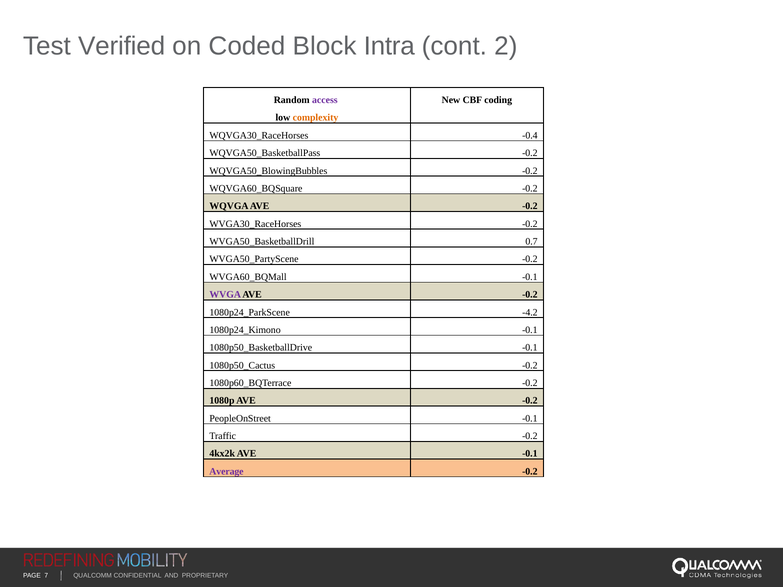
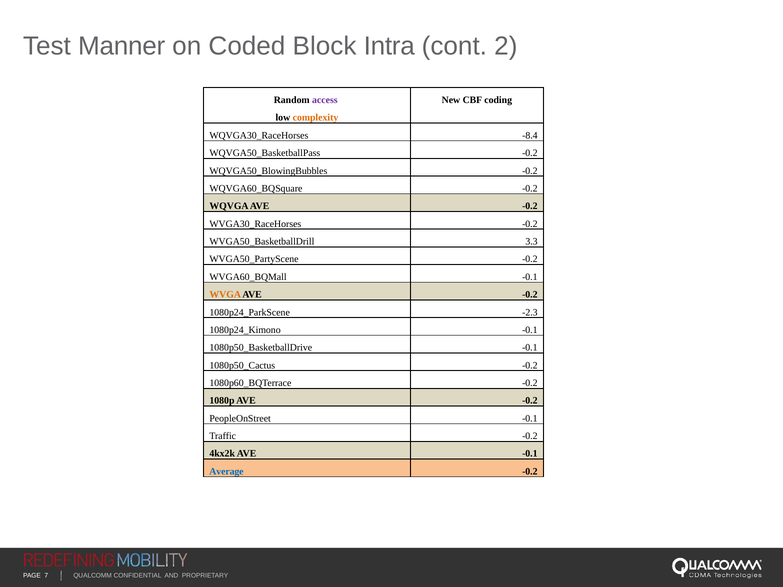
Verified: Verified -> Manner (122, 46)
-0.4: -0.4 -> -8.4 (530, 135)
0.7: 0.7 -> 3.3 (532, 242)
WVGA colour: purple -> orange (225, 295)
-4.2: -4.2 -> -2.3 (530, 312)
Average colour: purple -> blue (226, 472)
